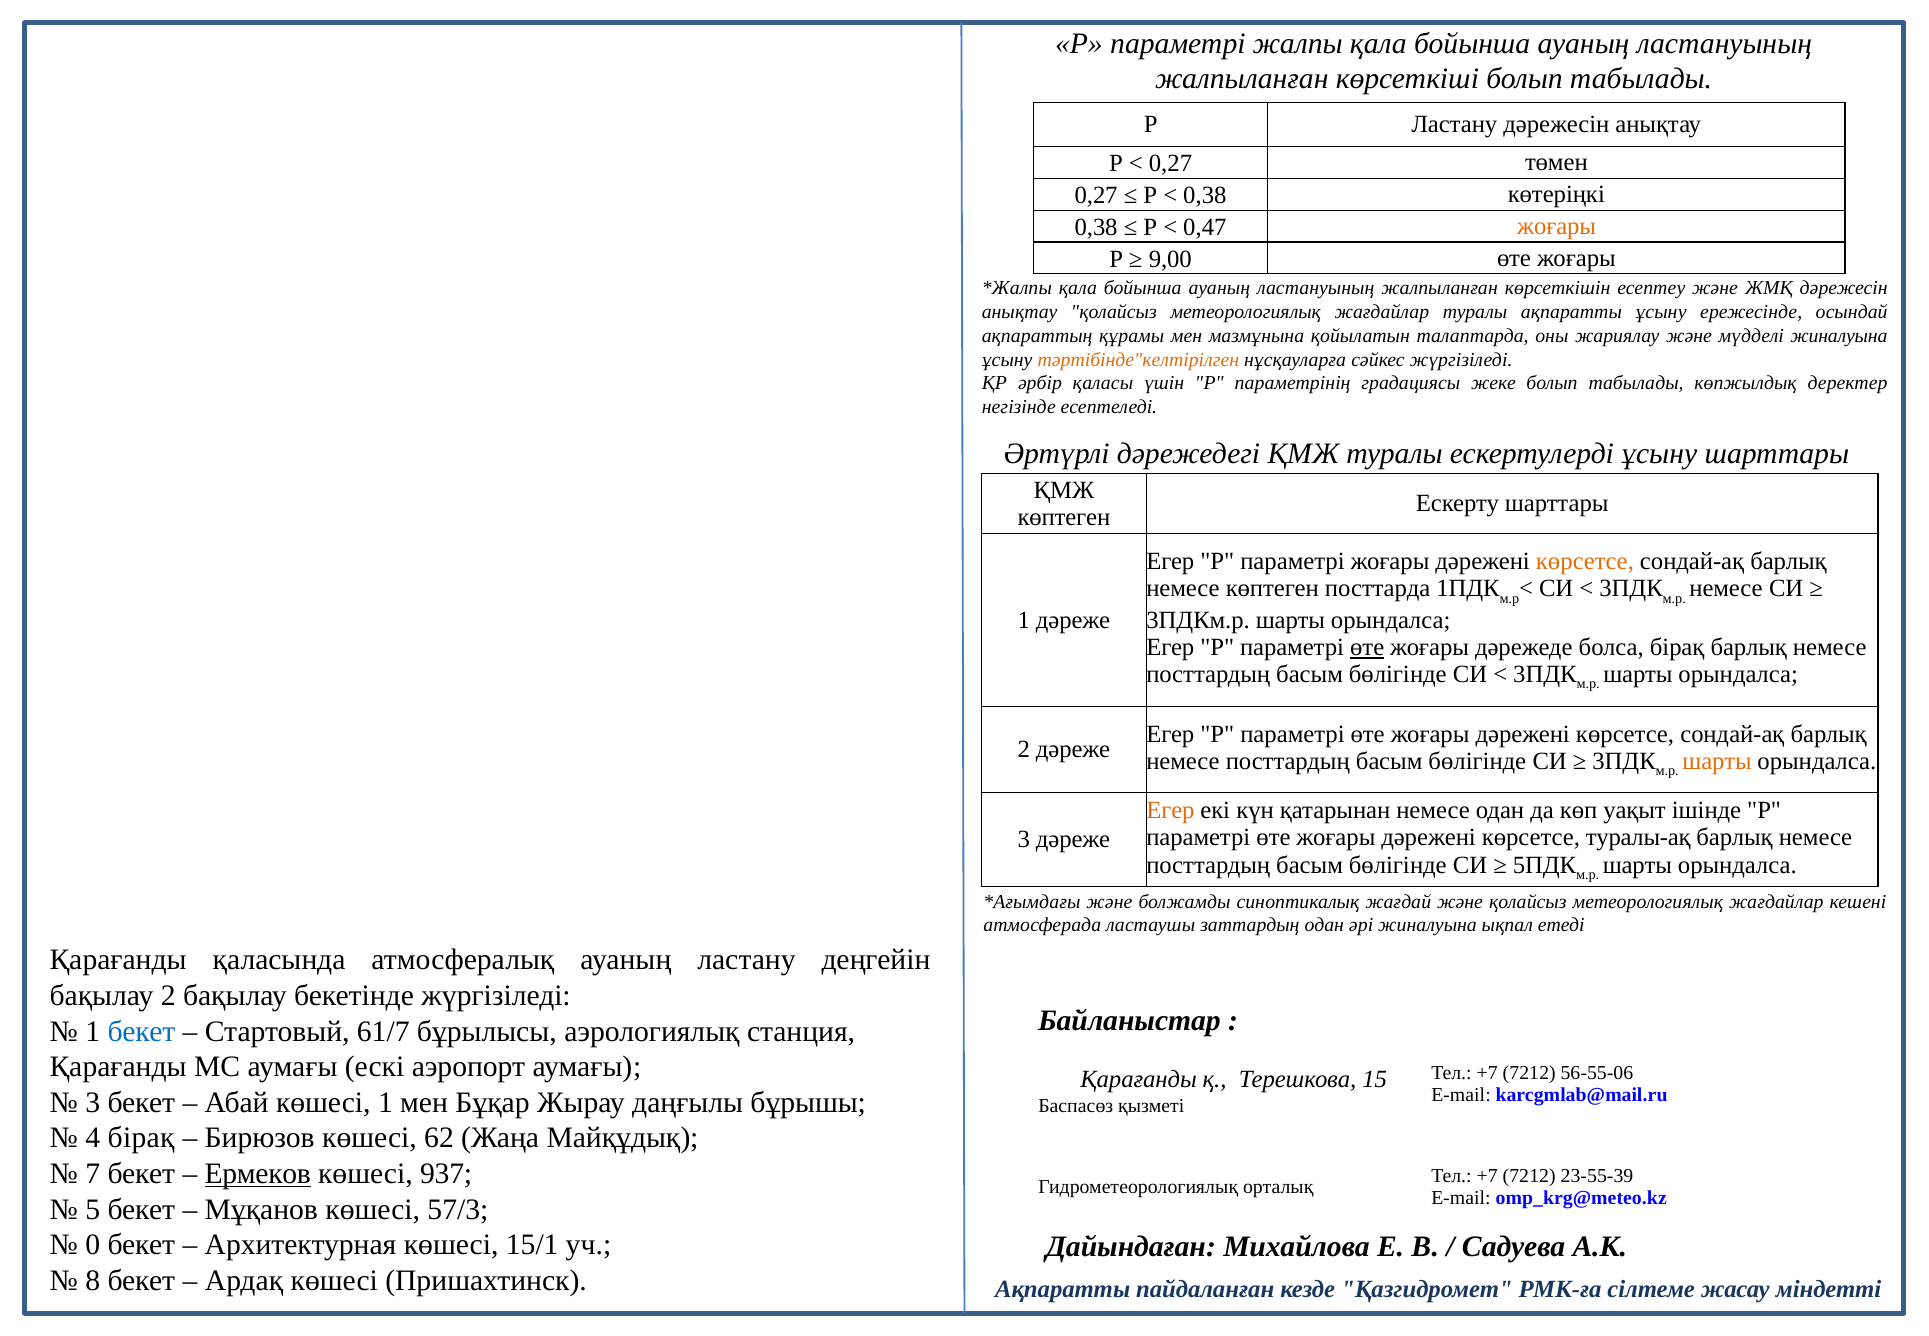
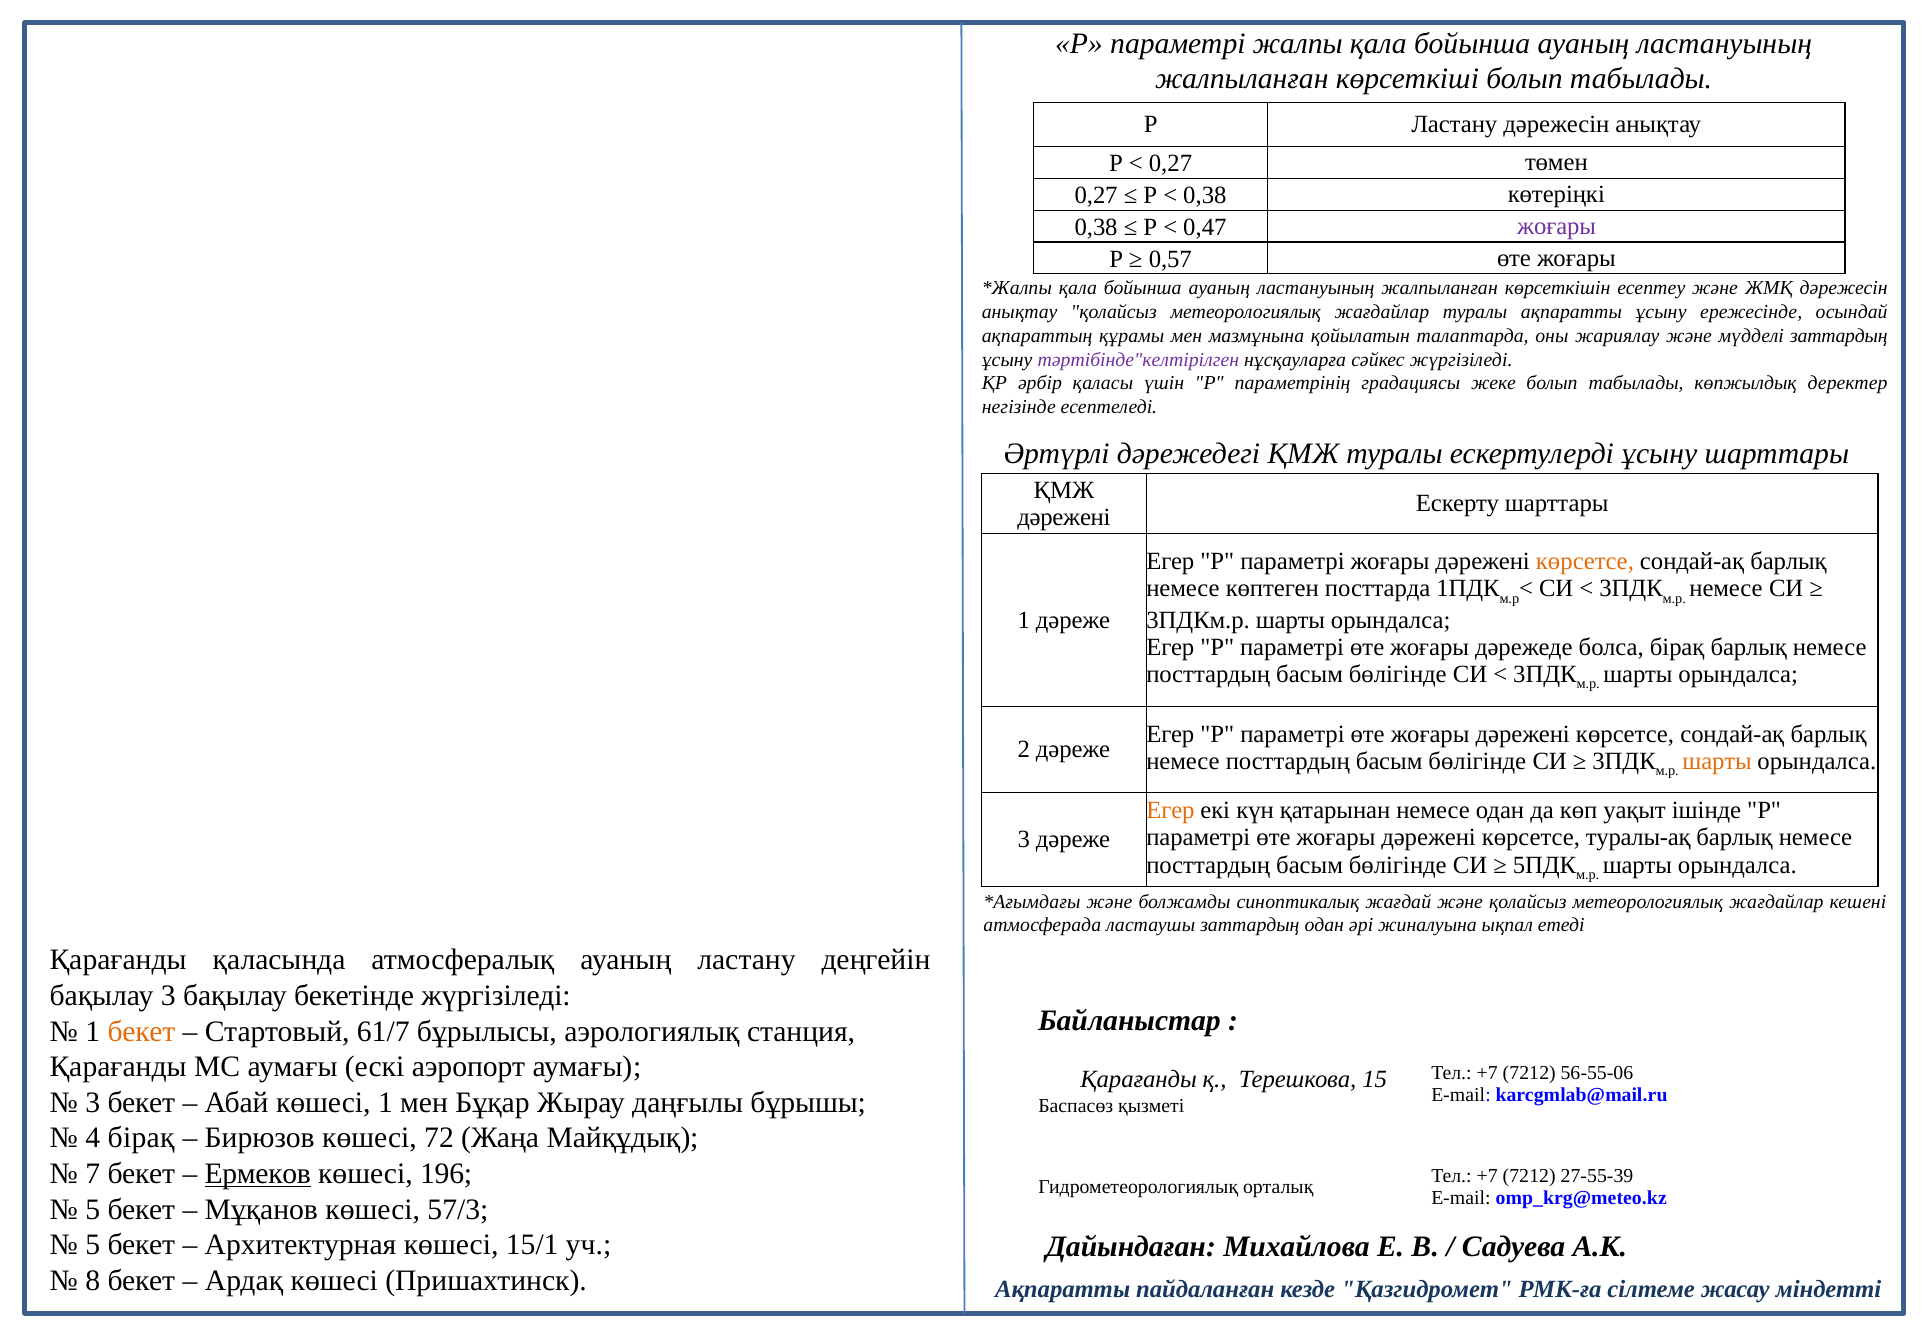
жоғары colour: orange -> purple (1557, 226)
9,00: 9,00 -> 0,57 (1170, 259)
мүдделі жиналуына: жиналуына -> заттардың (1839, 336)
тәртібінде"келтірілген colour: orange -> purple (1138, 359)
көптеген: көптеген -> дәрежені (1064, 517)
өте underline: present -> none (1367, 647)
бақылау 2: 2 -> 3 (168, 995)
бекет colour: blue -> orange (141, 1031)
62: 62 -> 72 (439, 1138)
937: 937 -> 196 (446, 1173)
23-55-39: 23-55-39 -> 27-55-39 (1597, 1175)
0: 0 -> 5 (93, 1245)
